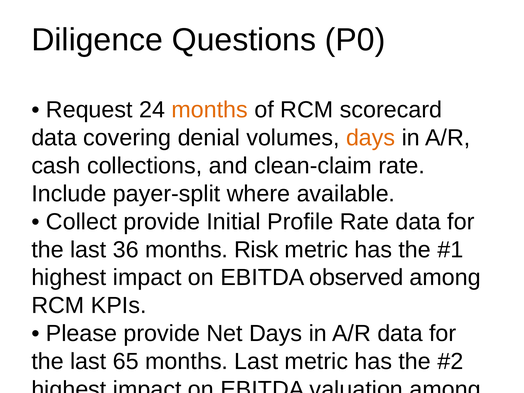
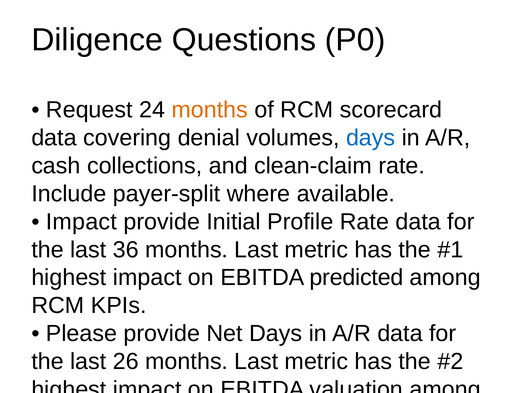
days colour: orange -> blue (371, 138)
Collect: Collect -> Impact (81, 222)
36 months Risk: Risk -> Last (256, 250)
observed: observed -> predicted (356, 278)
65: 65 -> 26 (126, 361)
